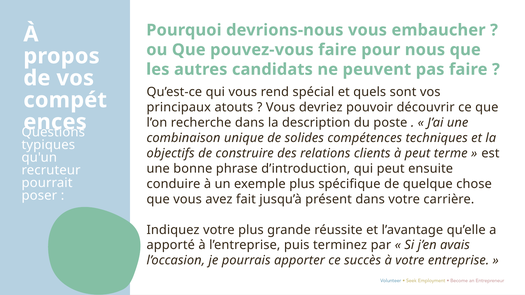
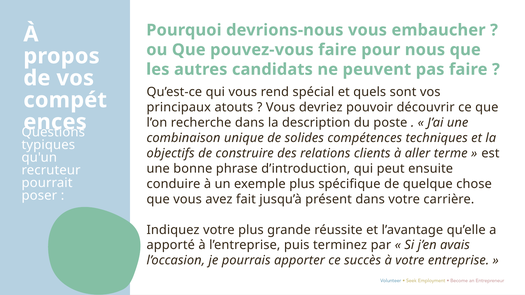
peut: peut -> aller (418, 153)
